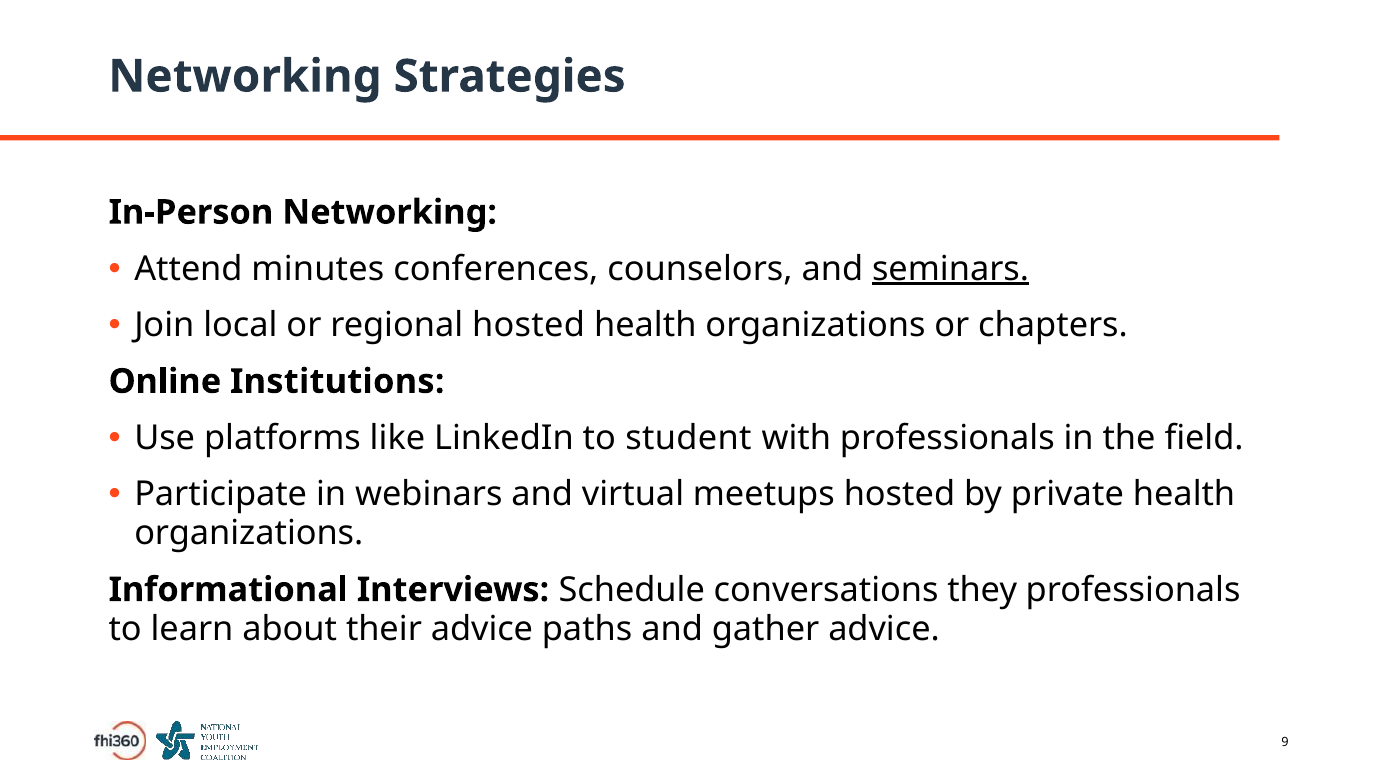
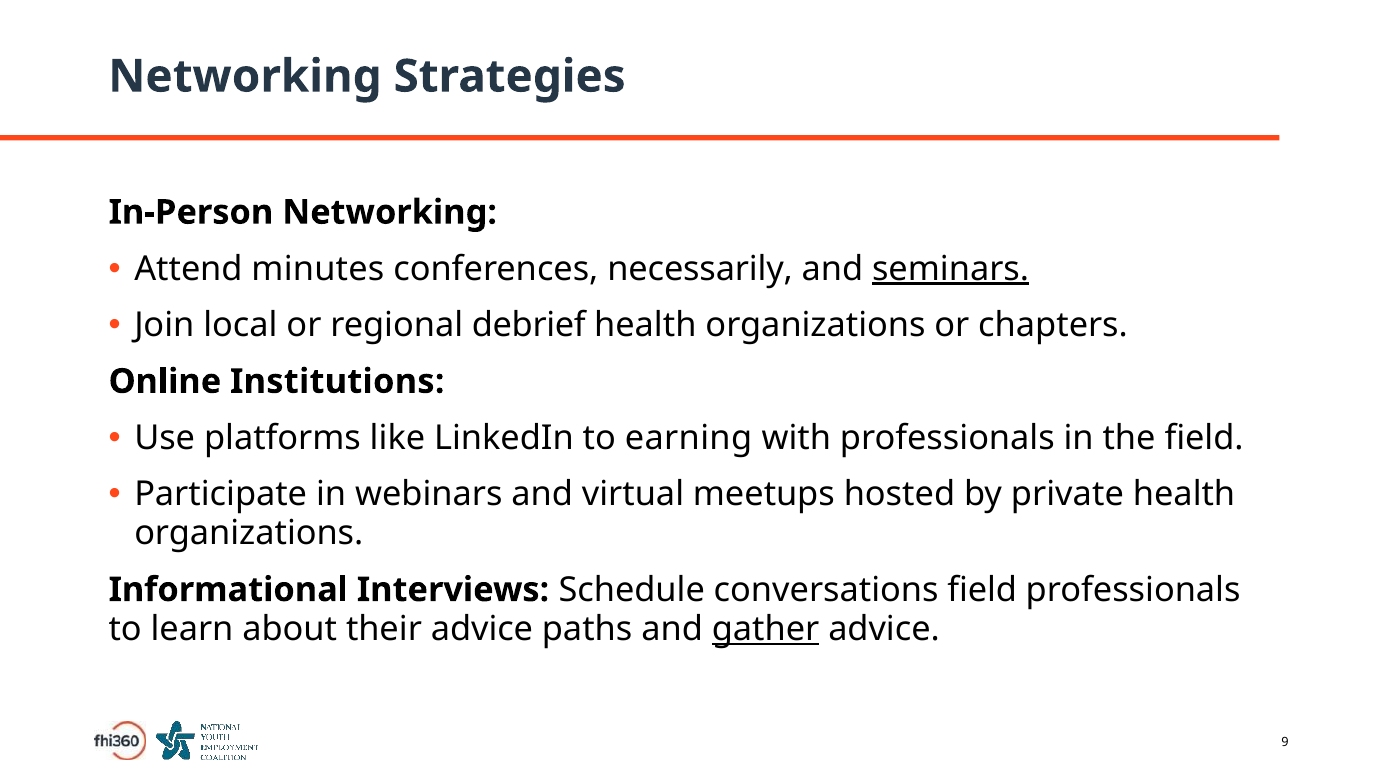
counselors: counselors -> necessarily (700, 269)
regional hosted: hosted -> debrief (529, 325)
student: student -> earning (689, 438)
conversations they: they -> field (982, 590)
gather underline: none -> present (766, 629)
